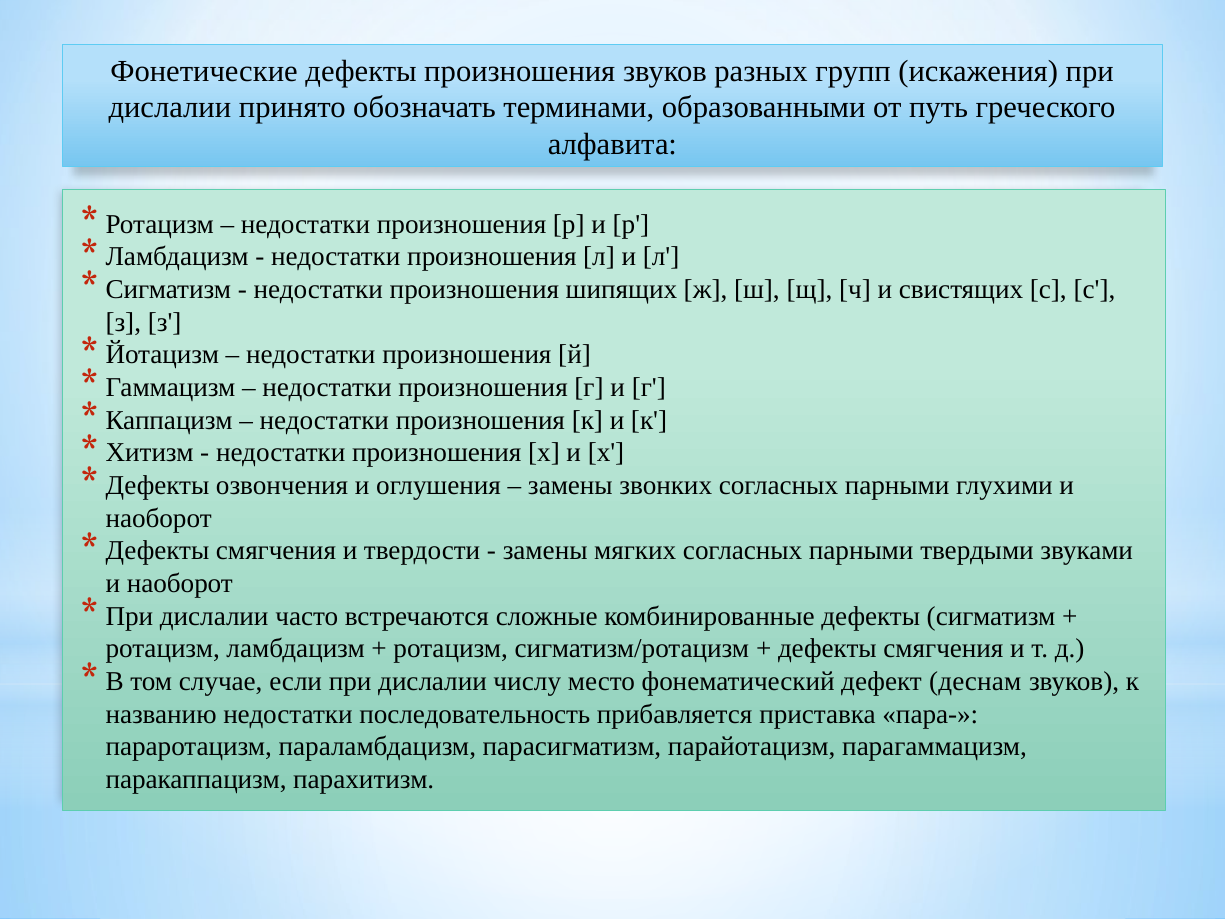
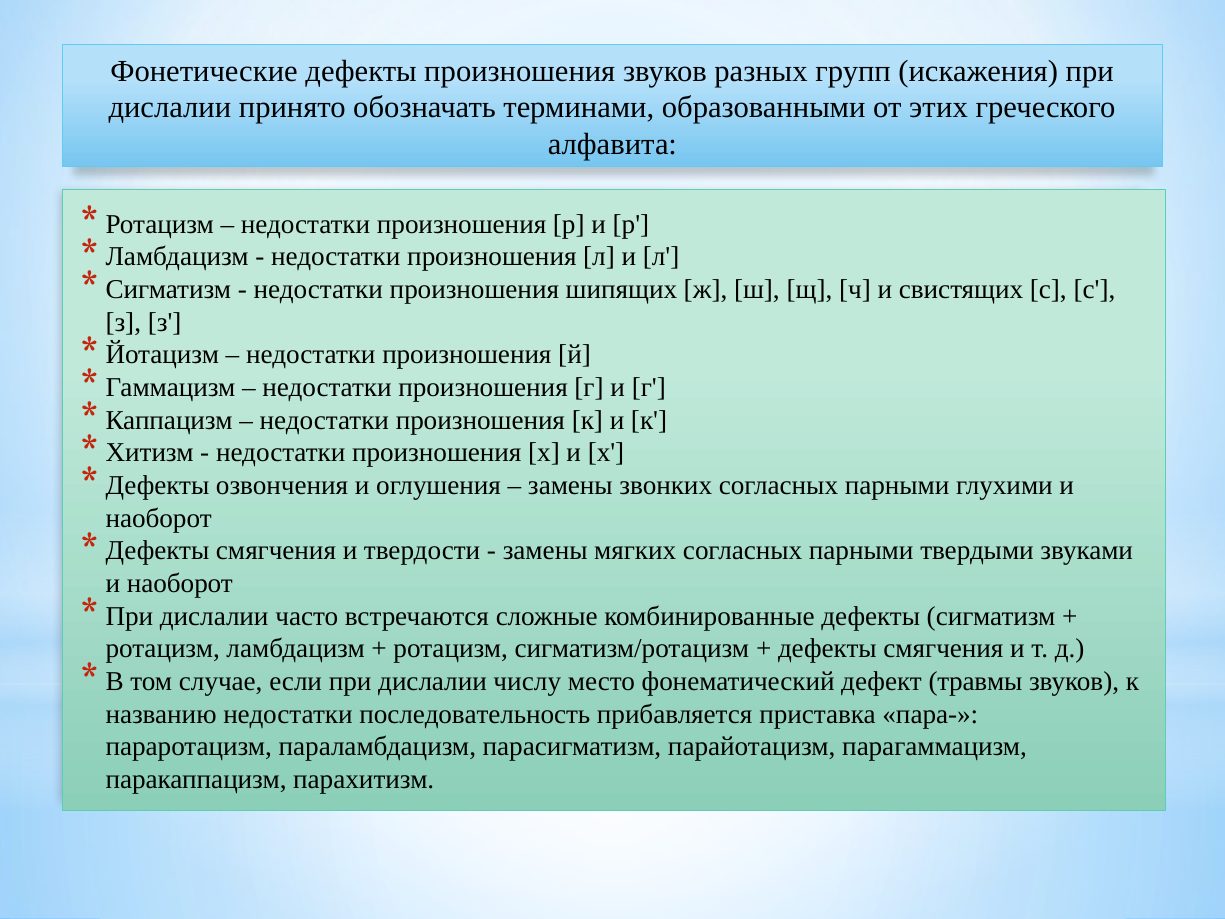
путь: путь -> этих (938, 108)
деснам: деснам -> травмы (975, 681)
